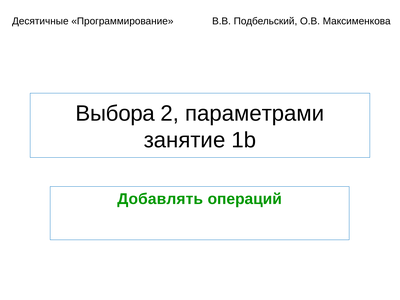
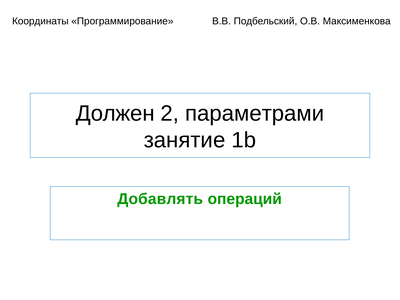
Десятичные: Десятичные -> Координаты (40, 21)
Выбора: Выбора -> Должен (115, 114)
